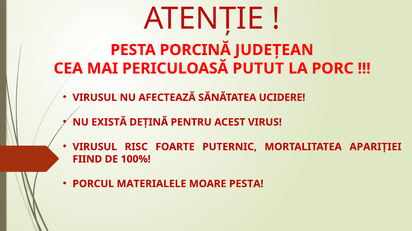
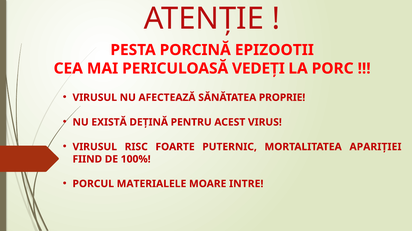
JUDEȚEAN: JUDEȚEAN -> EPIZOOTII (274, 50)
PUTUT: PUTUT -> VEDEȚI (258, 69)
UCIDERE: UCIDERE -> PROPRIE (282, 98)
MOARE PESTA: PESTA -> INTRE (246, 184)
